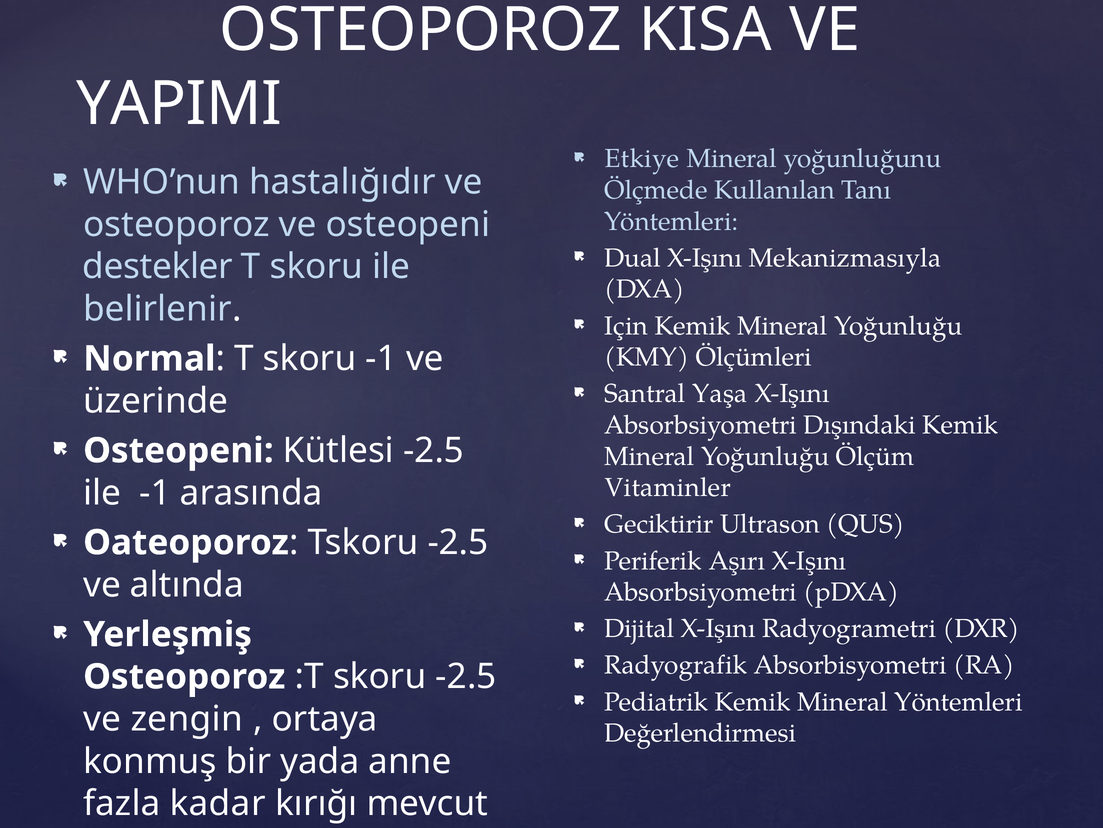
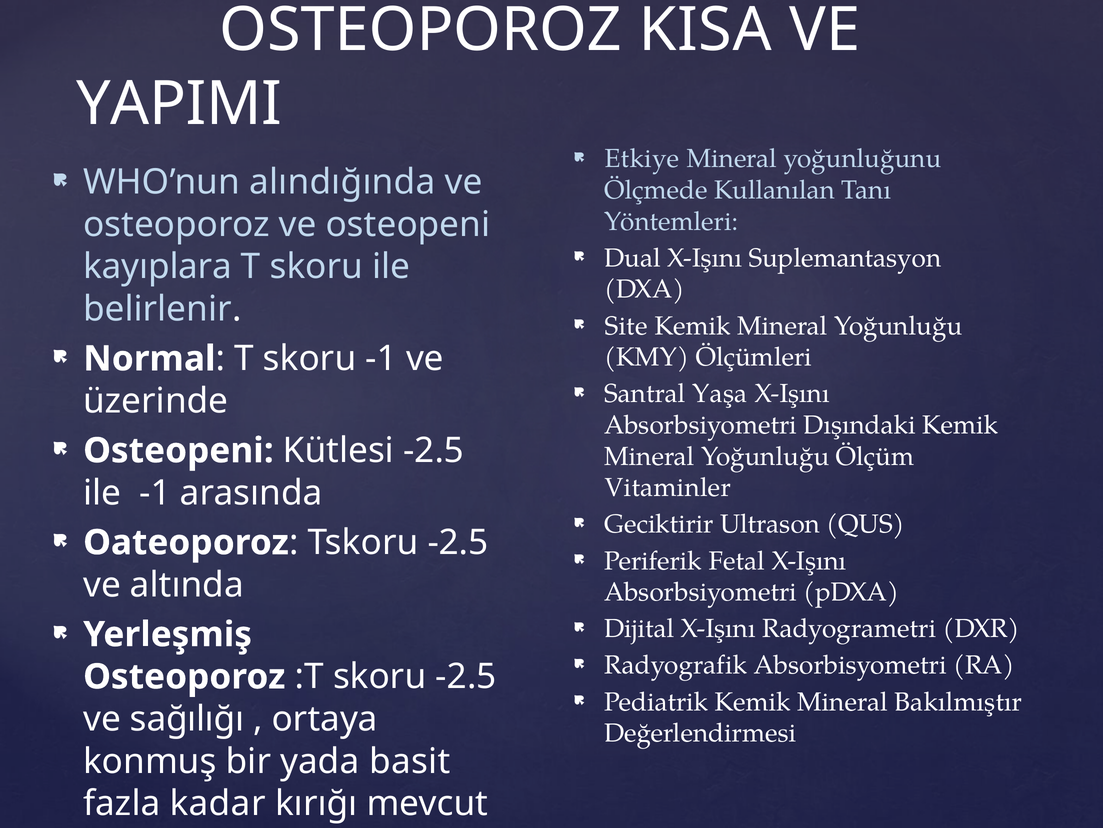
hastalığıdır: hastalığıdır -> alındığında (342, 182)
Mekanizmasıyla: Mekanizmasıyla -> Suplemantasyon (845, 258)
destekler: destekler -> kayıplara (158, 267)
Için: Için -> Site (626, 326)
Aşırı: Aşırı -> Fetal (737, 560)
Mineral Yöntemleri: Yöntemleri -> Bakılmıştır (958, 701)
zengin: zengin -> sağılığı (187, 718)
anne: anne -> basit (410, 761)
